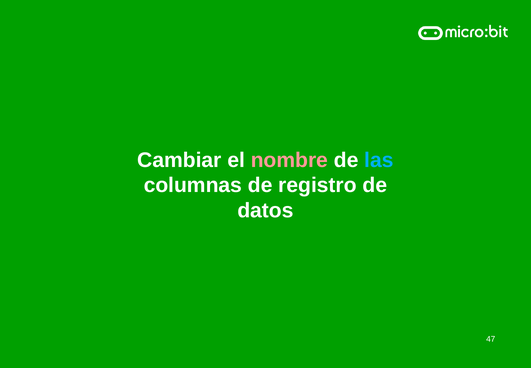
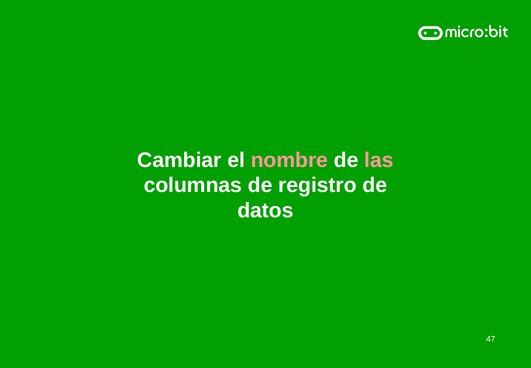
las colour: light blue -> pink (379, 160)
